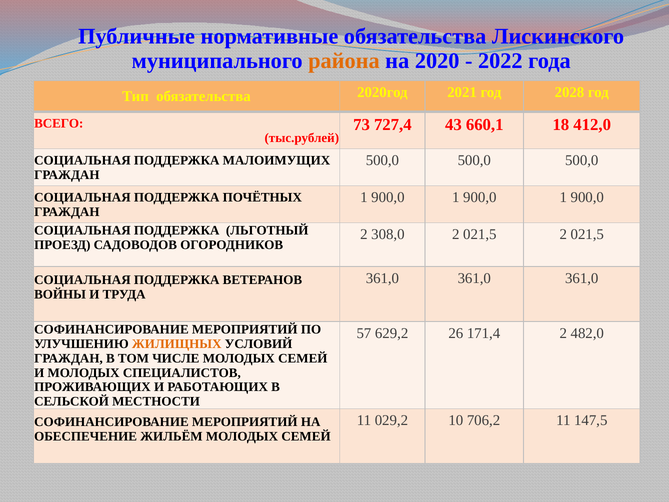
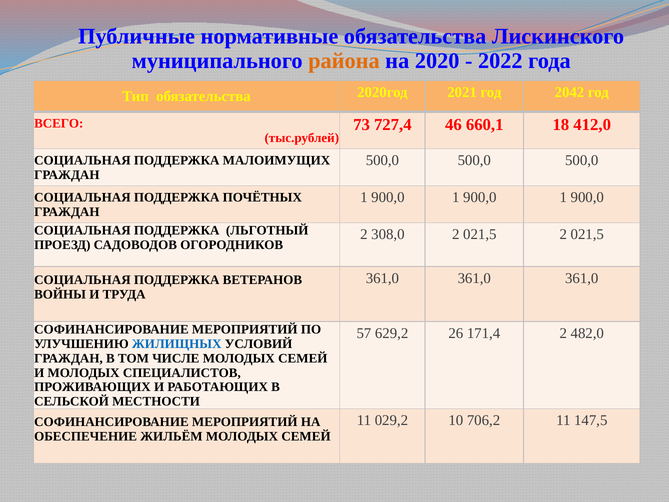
2028: 2028 -> 2042 (569, 92)
43: 43 -> 46 (453, 124)
ЖИЛИЩНЫХ colour: orange -> blue (177, 344)
